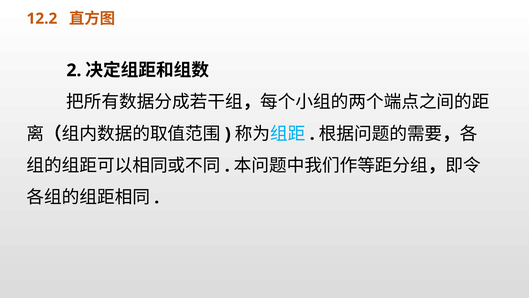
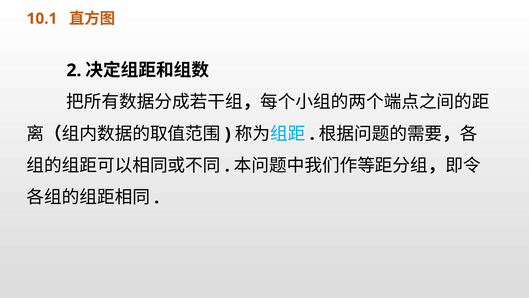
12.2: 12.2 -> 10.1 (42, 19)
